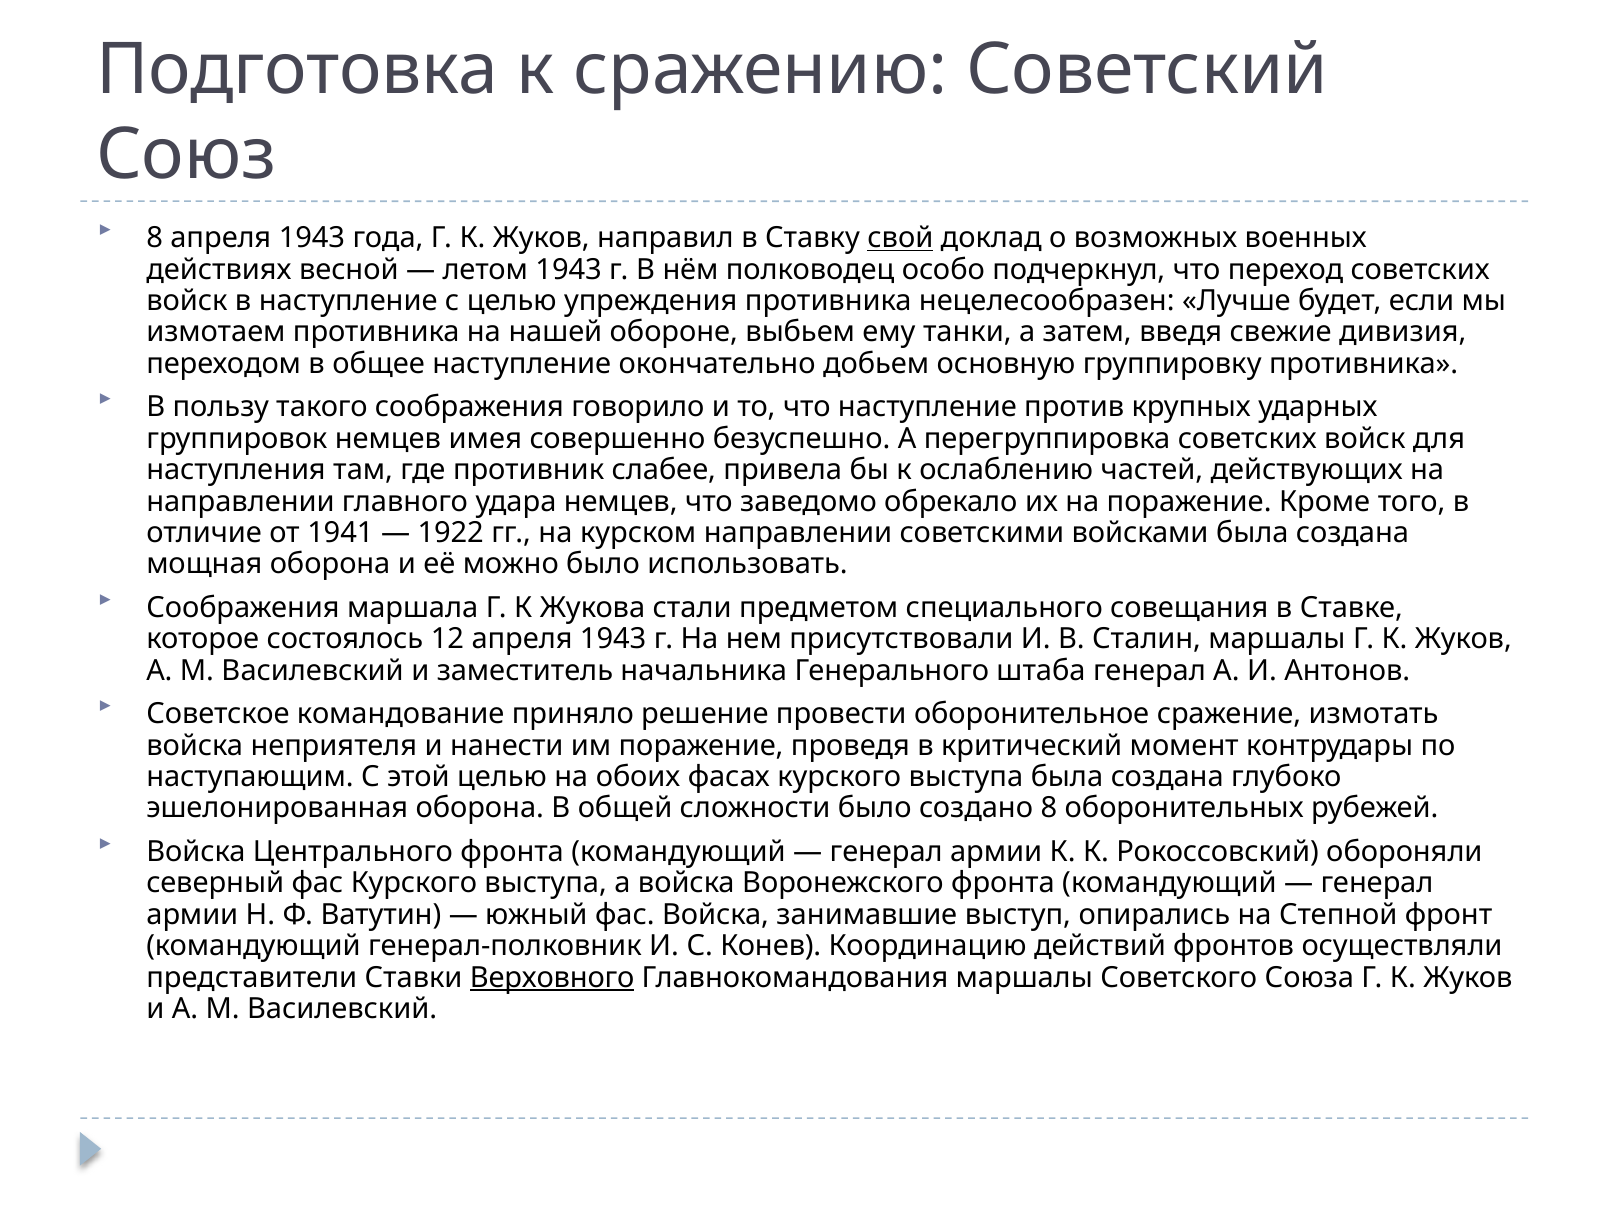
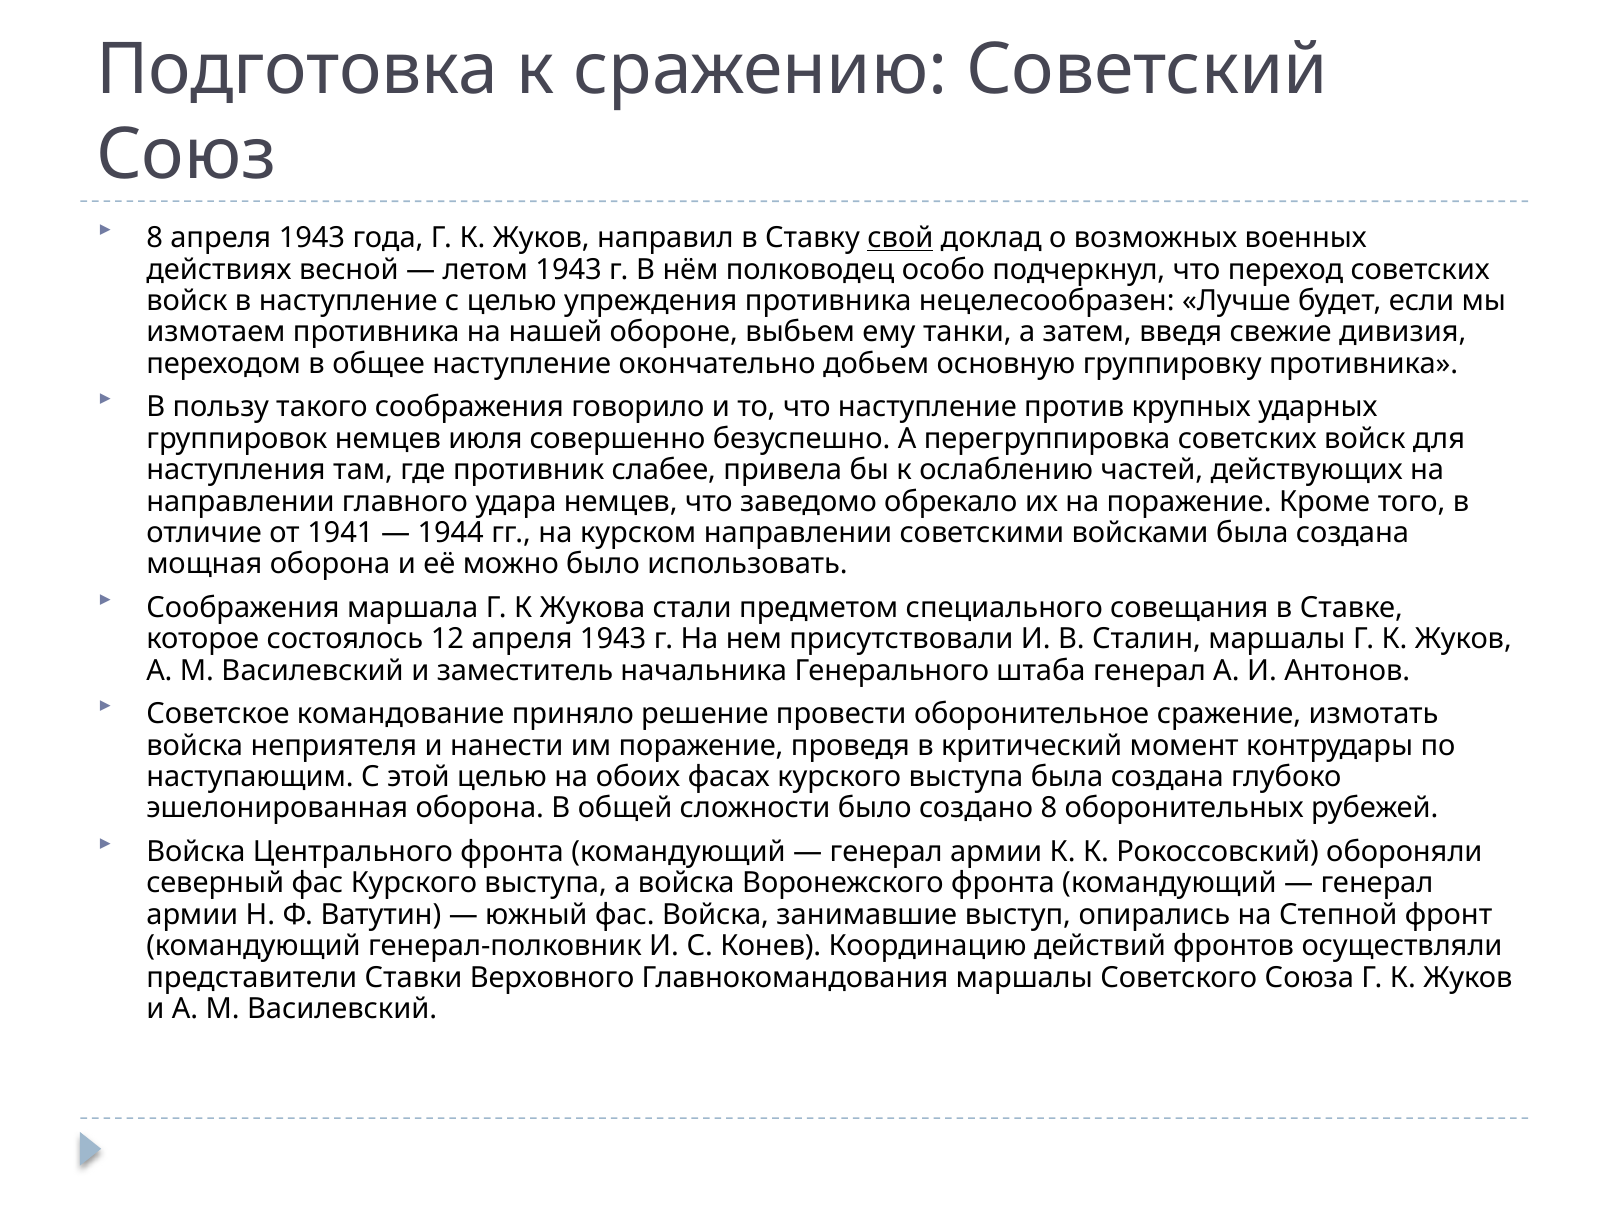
имея: имея -> июля (485, 439)
1922: 1922 -> 1944 (451, 533)
Верховного underline: present -> none (552, 977)
